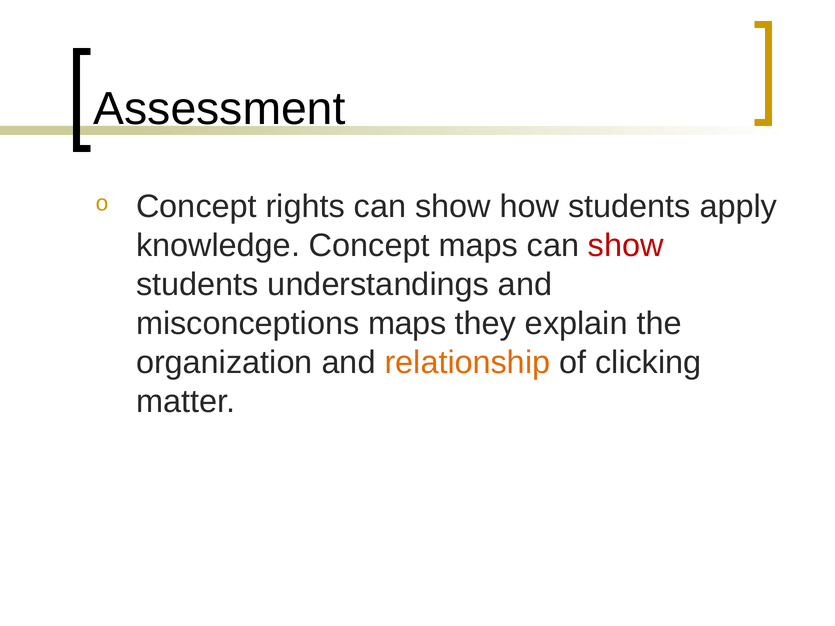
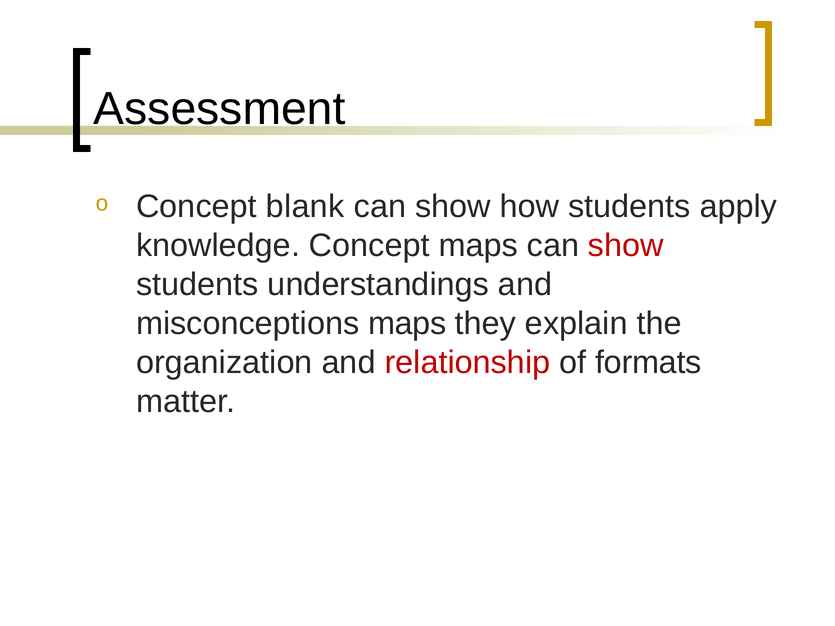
rights: rights -> blank (305, 207)
relationship colour: orange -> red (467, 363)
clicking: clicking -> formats (648, 363)
